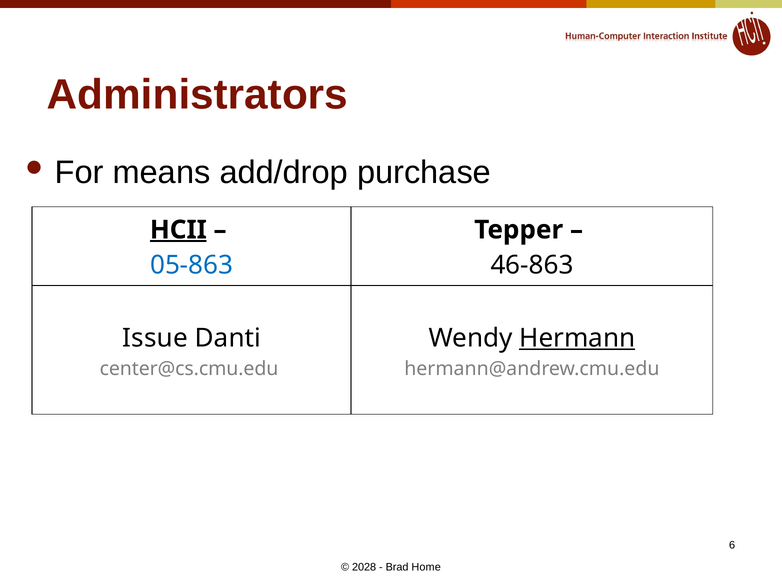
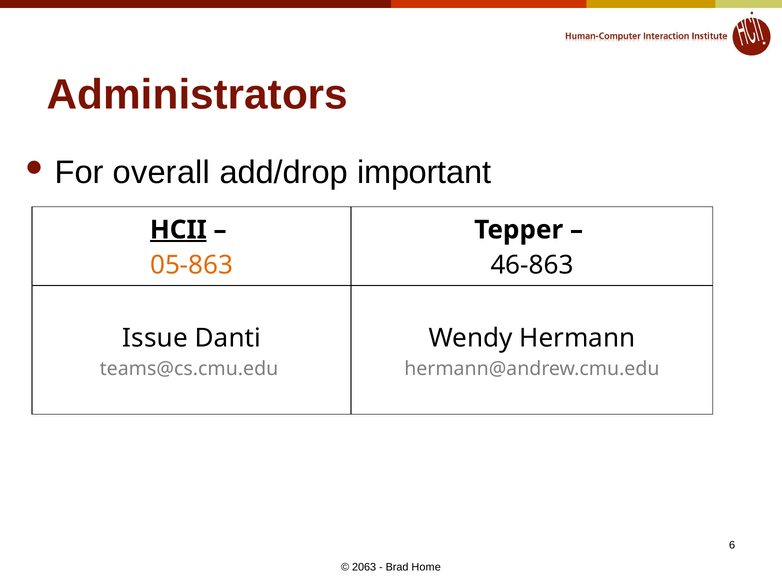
means: means -> overall (161, 173)
purchase: purchase -> important (424, 173)
05-863 colour: blue -> orange (192, 266)
Hermann underline: present -> none (577, 338)
center@cs.cmu.edu: center@cs.cmu.edu -> teams@cs.cmu.edu (189, 369)
2028: 2028 -> 2063 (364, 568)
